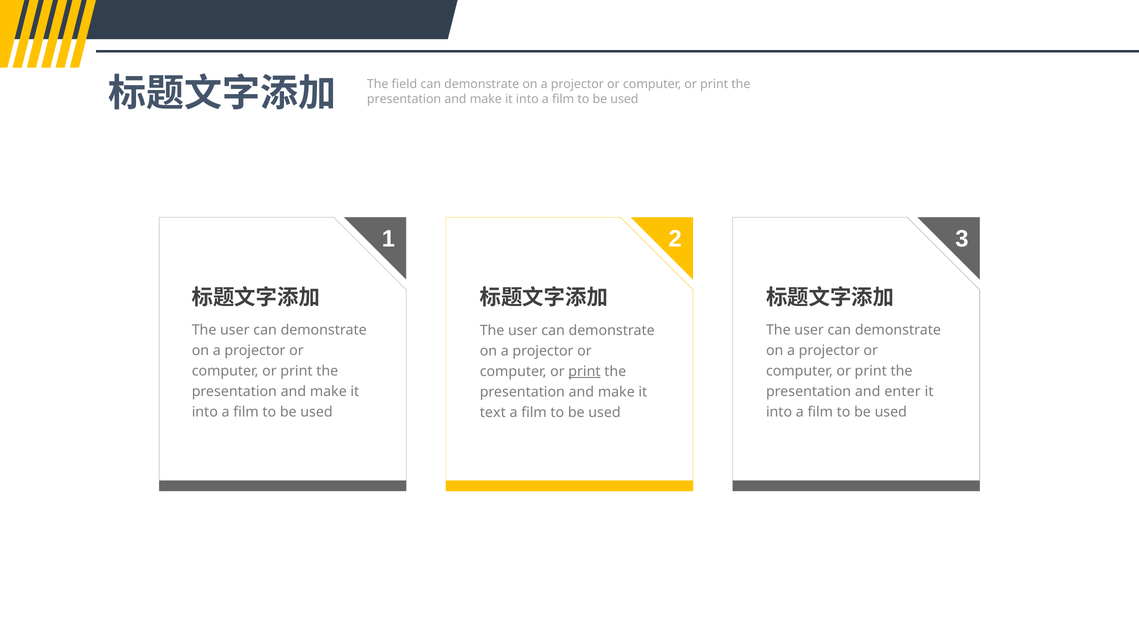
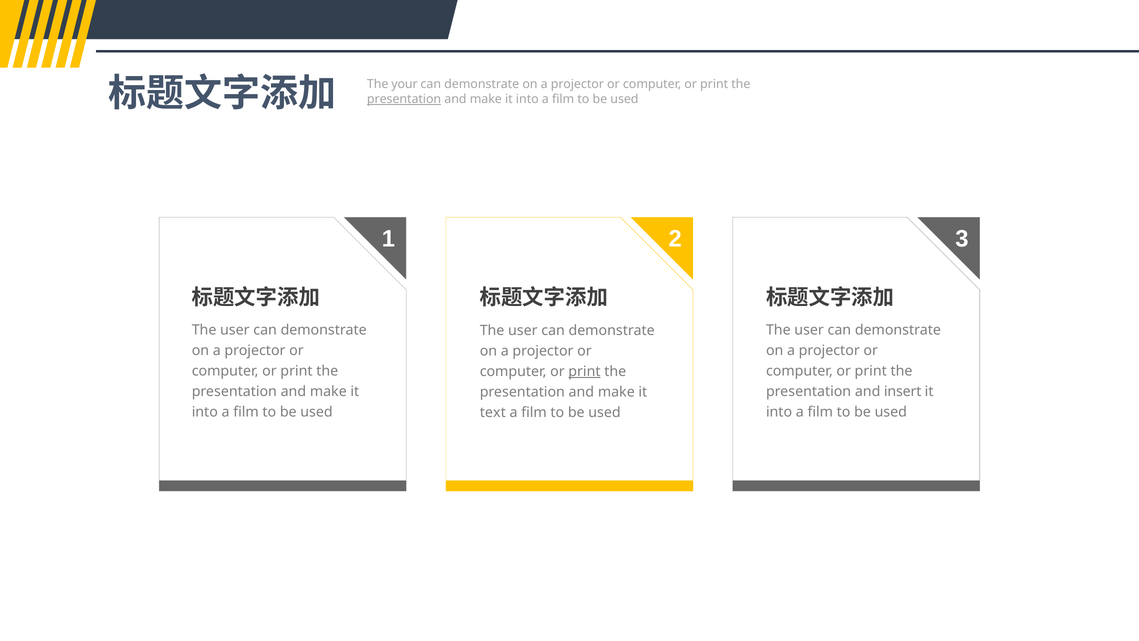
field: field -> your (405, 84)
presentation underline: none -> present (404, 99)
enter: enter -> insert (903, 391)
